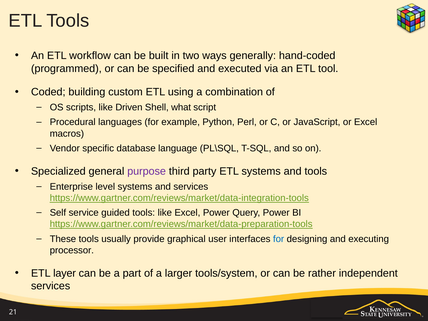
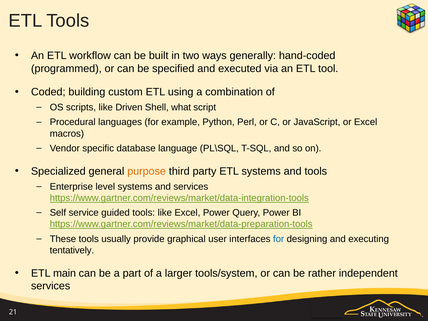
purpose colour: purple -> orange (147, 171)
processor: processor -> tentatively (72, 250)
layer: layer -> main (65, 273)
